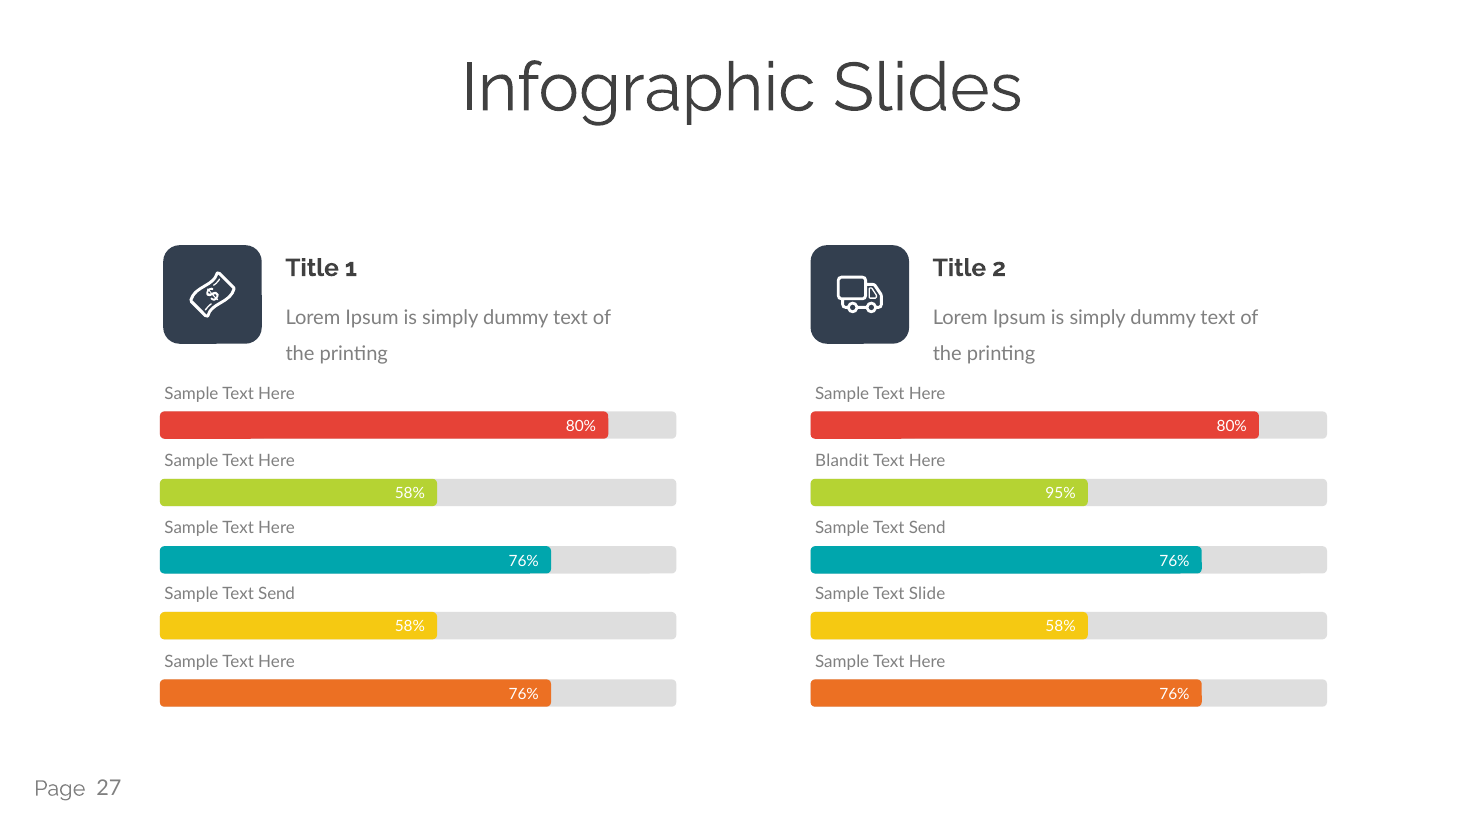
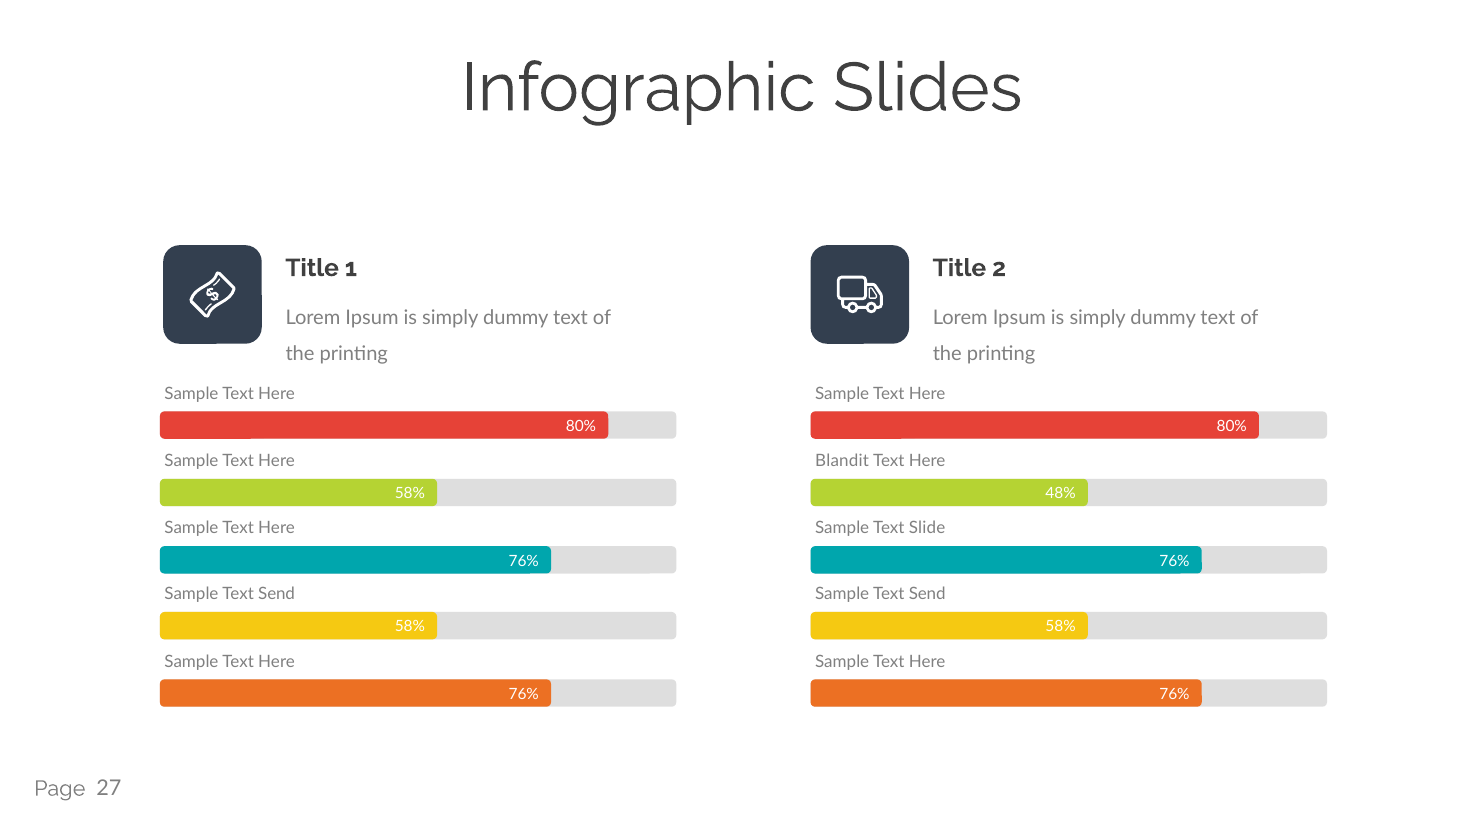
95%: 95% -> 48% (1061, 493)
Send: Send -> Slide (927, 528)
Slide: Slide -> Send (927, 594)
